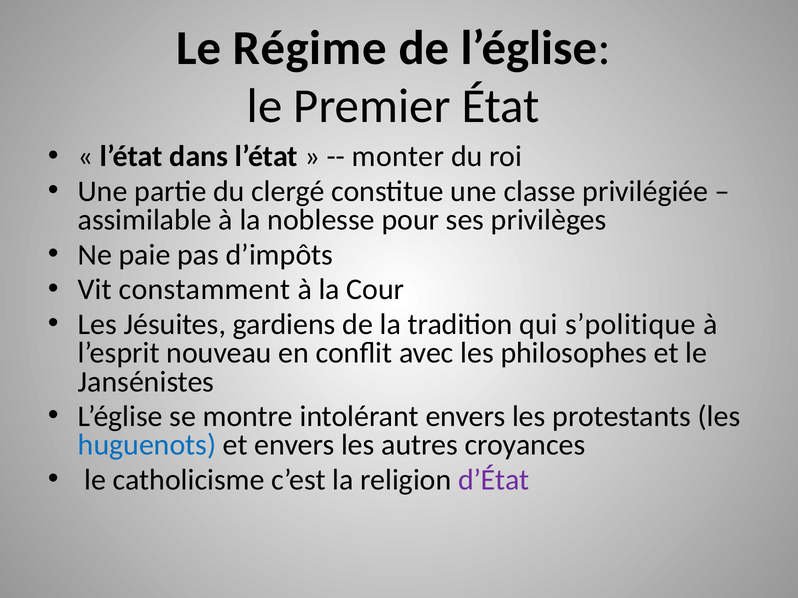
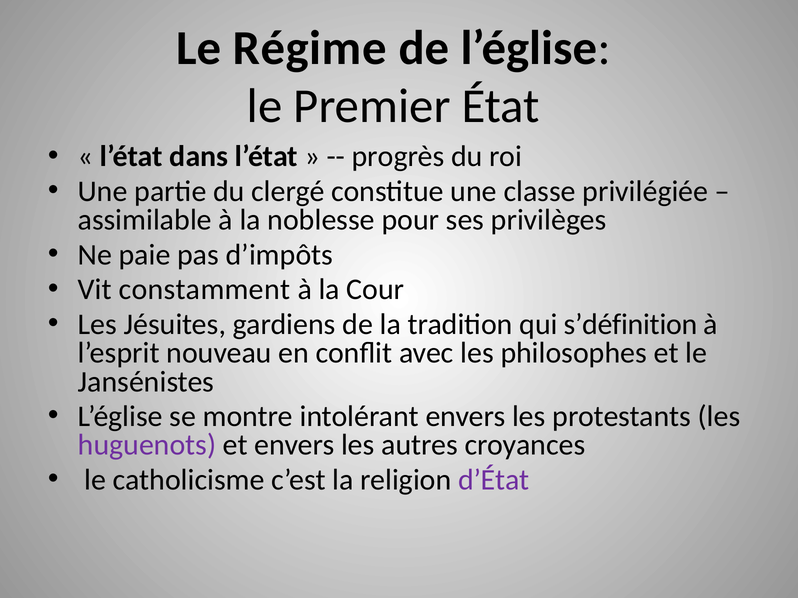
monter: monter -> progrès (398, 157)
s’politique: s’politique -> s’définition (631, 324)
huguenots colour: blue -> purple (147, 445)
